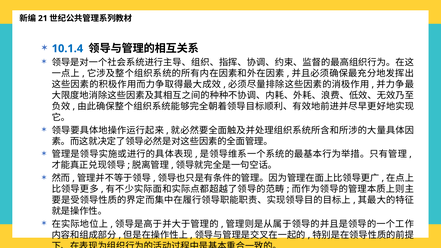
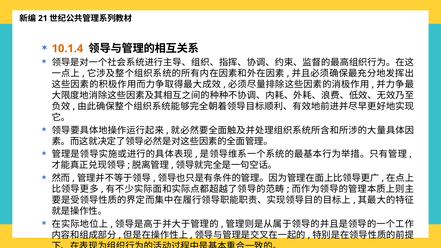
10.1.4 colour: blue -> orange (67, 49)
